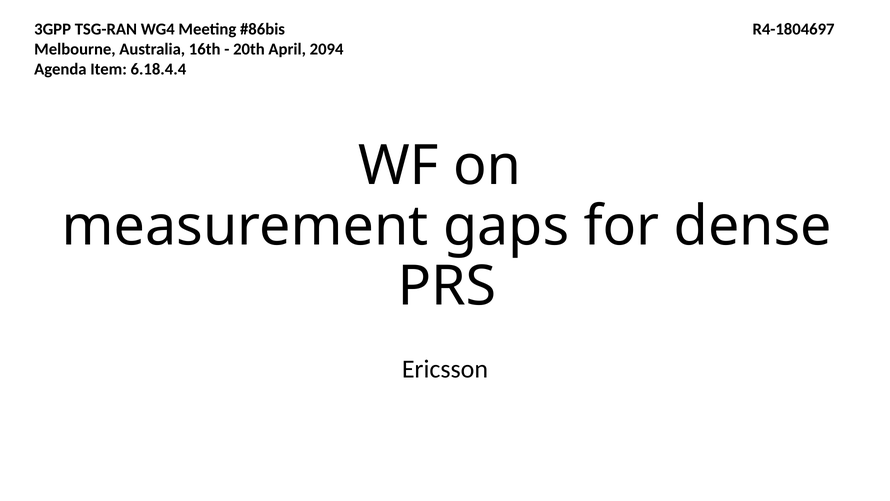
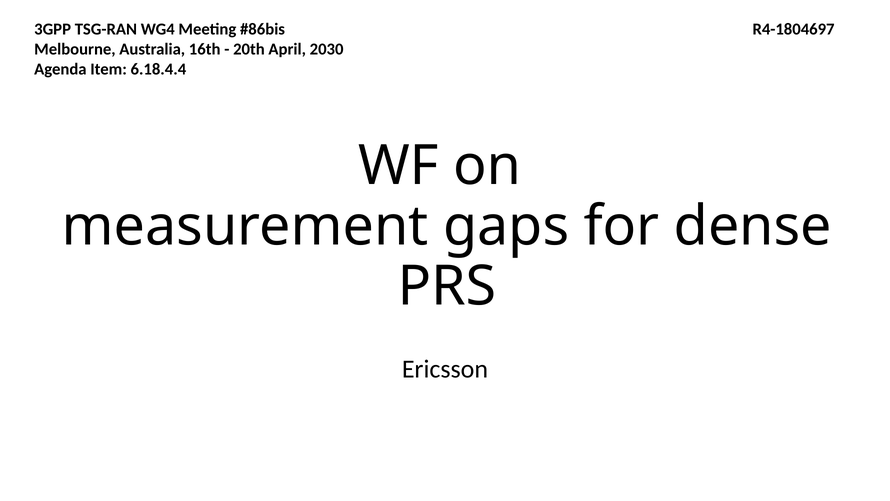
2094: 2094 -> 2030 (327, 49)
